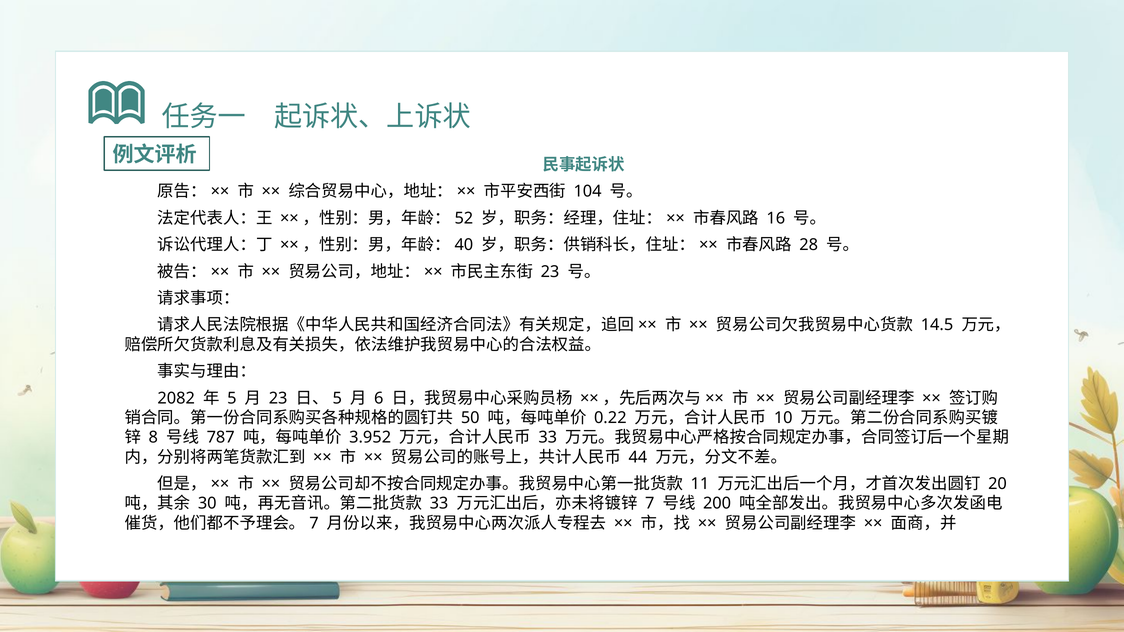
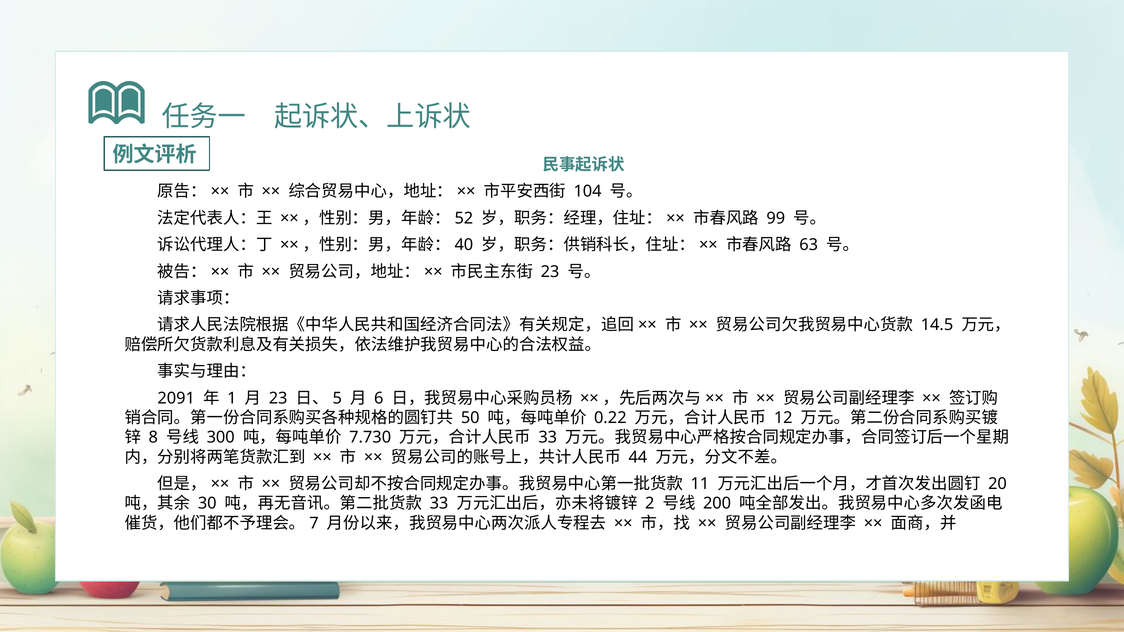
16: 16 -> 99 (776, 218)
28: 28 -> 63 (809, 245)
2082: 2082 -> 2091 (176, 398)
5: 5 -> 1 (232, 398)
10: 10 -> 12 (783, 418)
787: 787 -> 300 (221, 438)
3.952: 3.952 -> 7.730 (370, 438)
7: 7 -> 2 (650, 504)
